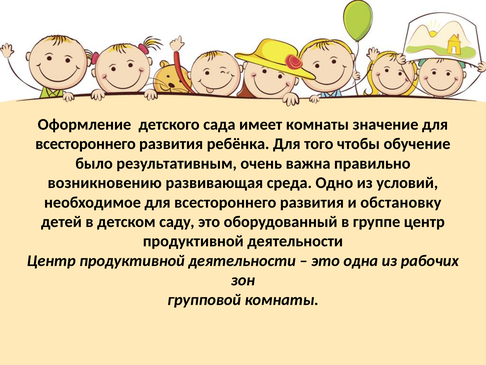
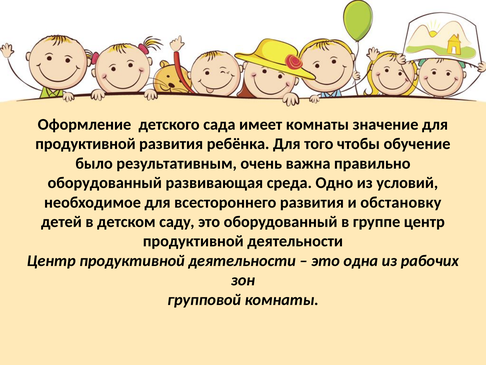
всестороннего: всестороннего -> продуктивной (85, 144)
возникновению: возникновению -> оборудованный (105, 183)
